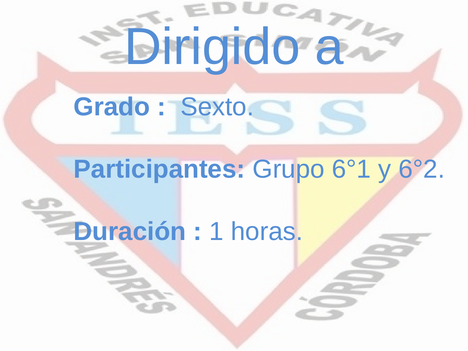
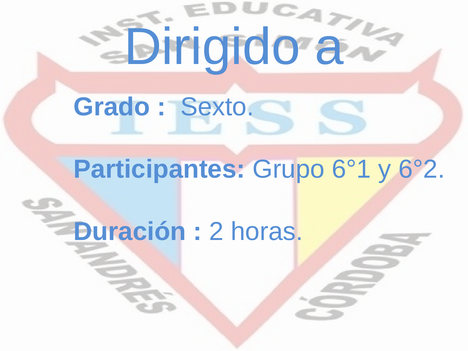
1: 1 -> 2 (216, 232)
